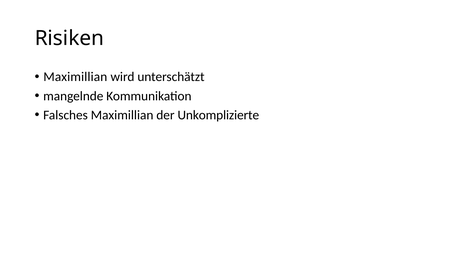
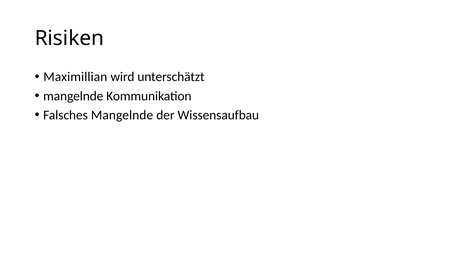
Falsches Maximillian: Maximillian -> Mangelnde (122, 115)
Unkomplizierte: Unkomplizierte -> Wissensaufbau (218, 115)
